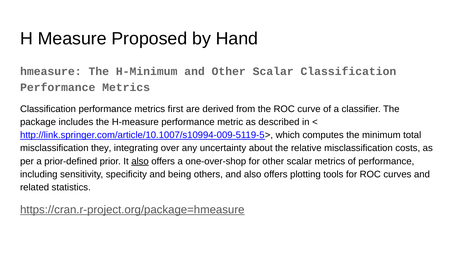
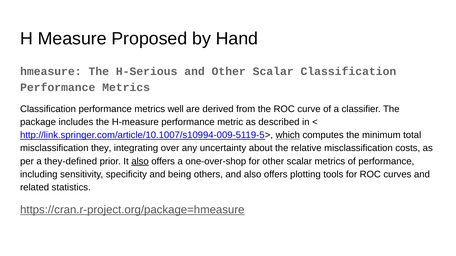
H-Minimum: H-Minimum -> H-Serious (147, 72)
first: first -> well (176, 109)
which underline: none -> present (288, 135)
prior-defined: prior-defined -> they-defined (71, 162)
